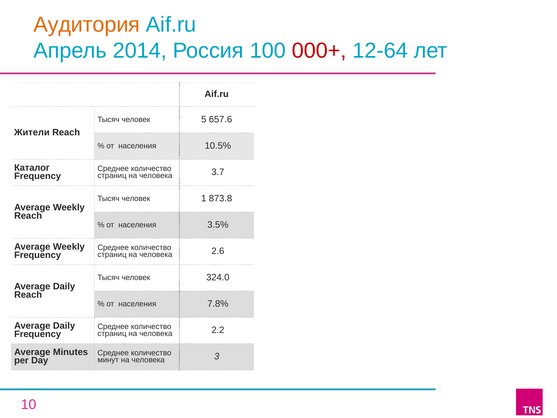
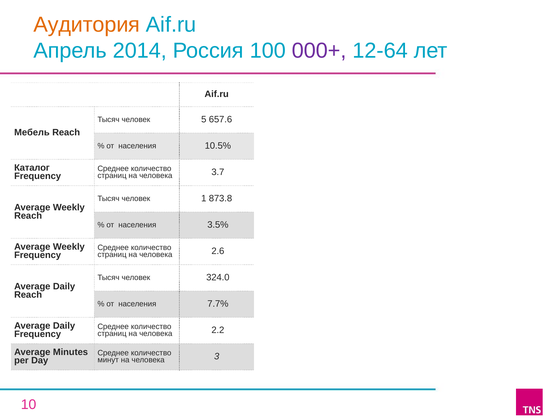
000+ colour: red -> purple (319, 51)
Жители: Жители -> Мебель (32, 132)
7.8%: 7.8% -> 7.7% (218, 304)
